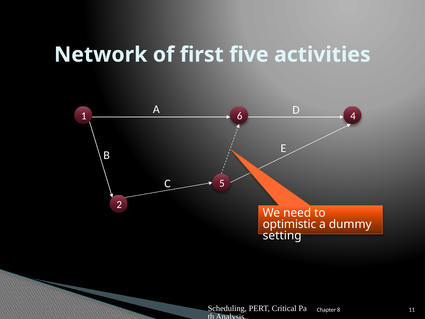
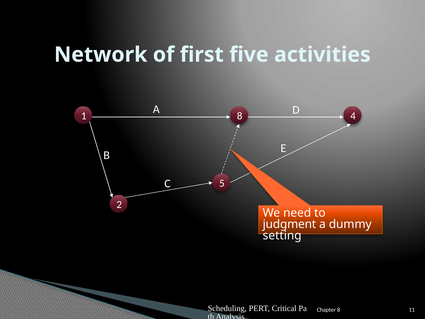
1 6: 6 -> 8 (240, 116)
optimistic: optimistic -> judgment (289, 224)
